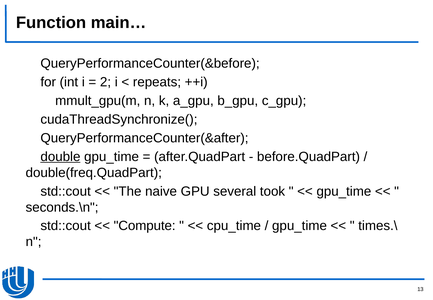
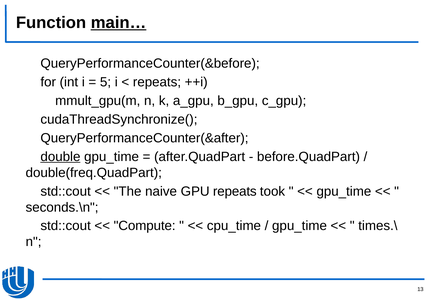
main… underline: none -> present (119, 23)
2: 2 -> 5 (106, 82)
GPU several: several -> repeats (235, 191)
